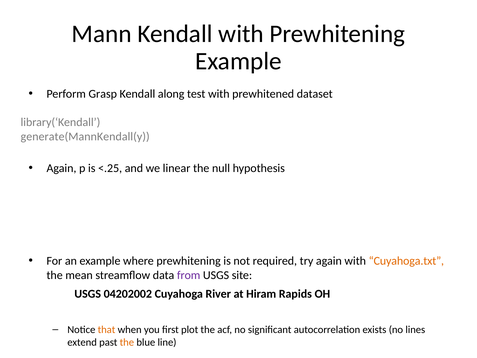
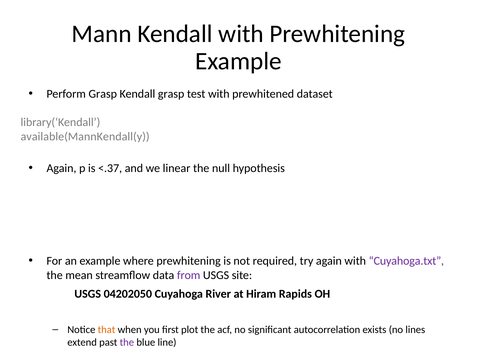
Kendall along: along -> grasp (171, 94)
generate(MannKendall(y: generate(MannKendall(y -> available(MannKendall(y (85, 137)
<.25: <.25 -> <.37 (110, 168)
Cuyahoga.txt colour: orange -> purple (406, 261)
04202002: 04202002 -> 04202050 (128, 294)
the colour: orange -> purple (127, 342)
